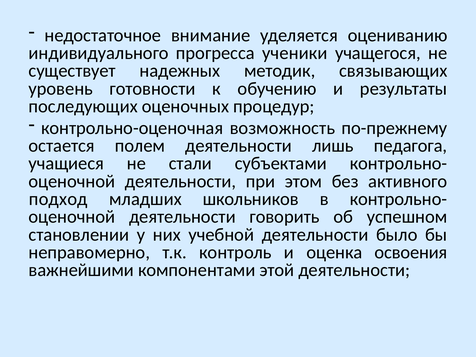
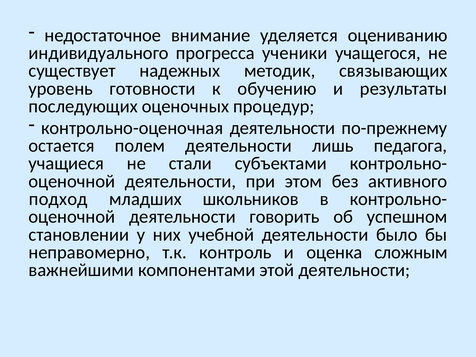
контрольно-оценочная возможность: возможность -> деятельности (282, 128)
освоения: освоения -> сложным (411, 252)
